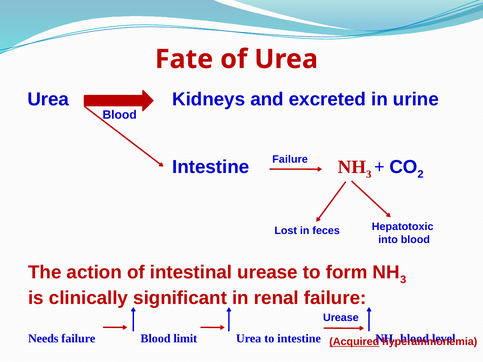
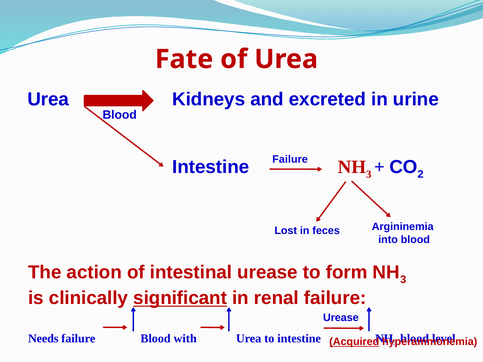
Hepatotoxic: Hepatotoxic -> Argininemia (403, 227)
significant underline: none -> present (180, 298)
limit: limit -> with (185, 339)
